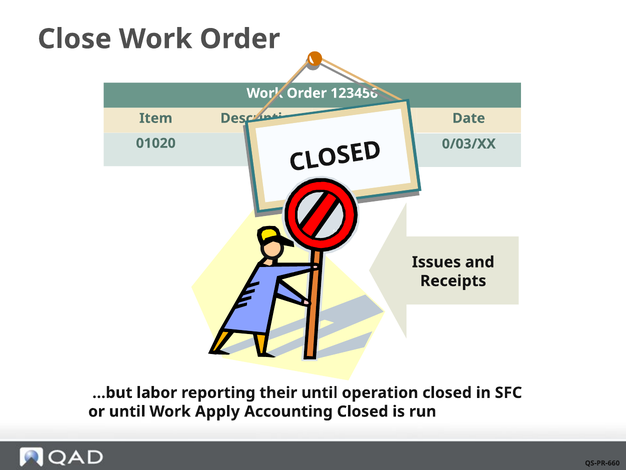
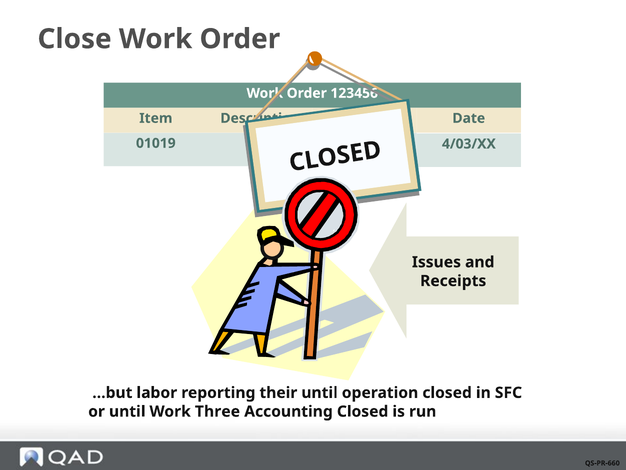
01020: 01020 -> 01019 (156, 143)
0/03/XX: 0/03/XX -> 4/03/XX (469, 144)
Apply: Apply -> Three (217, 411)
